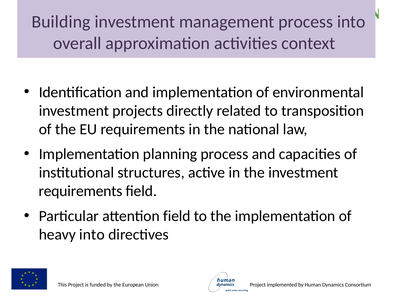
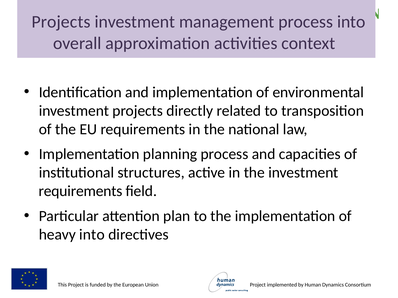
Building: Building -> Projects (61, 22)
attention field: field -> plan (177, 216)
